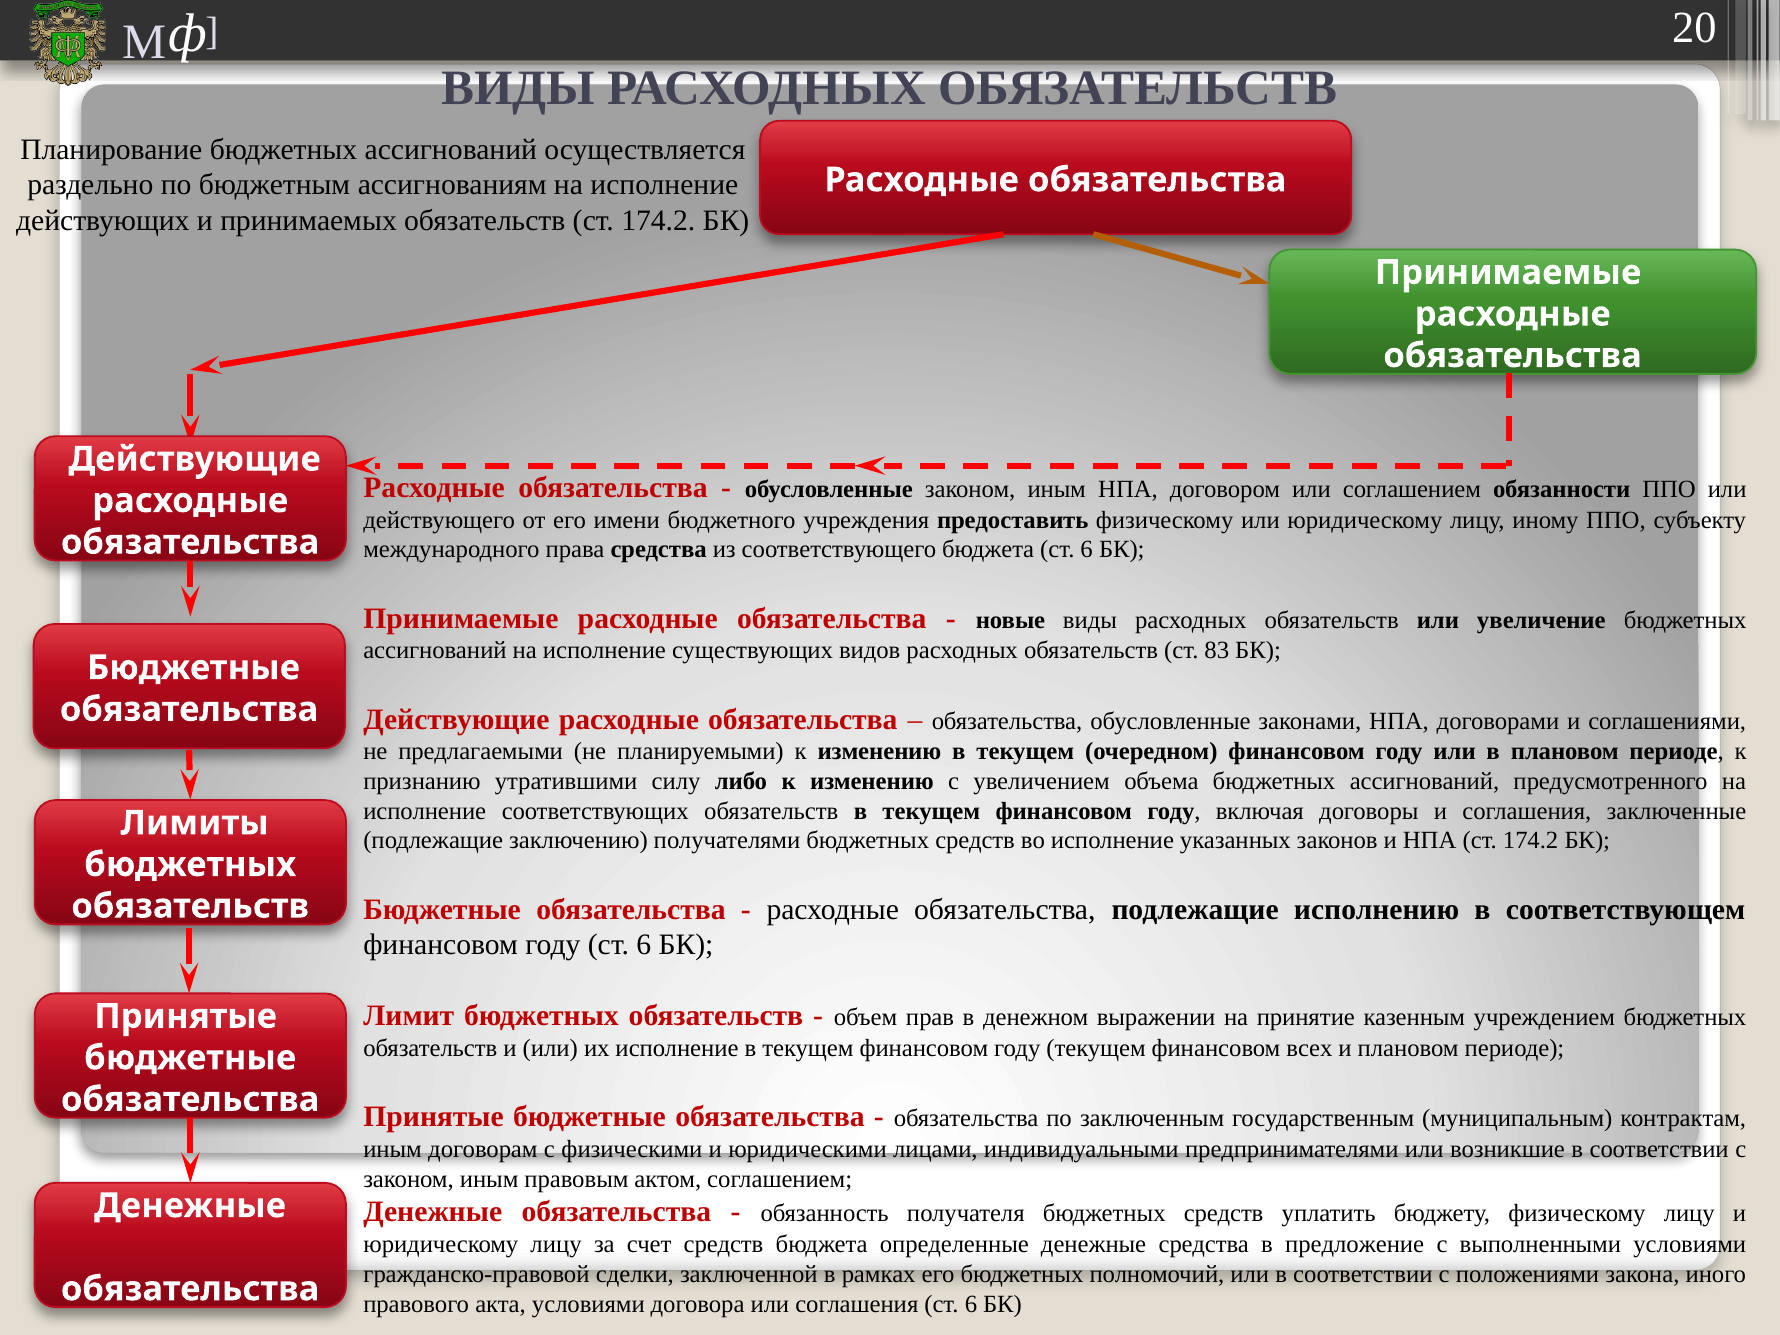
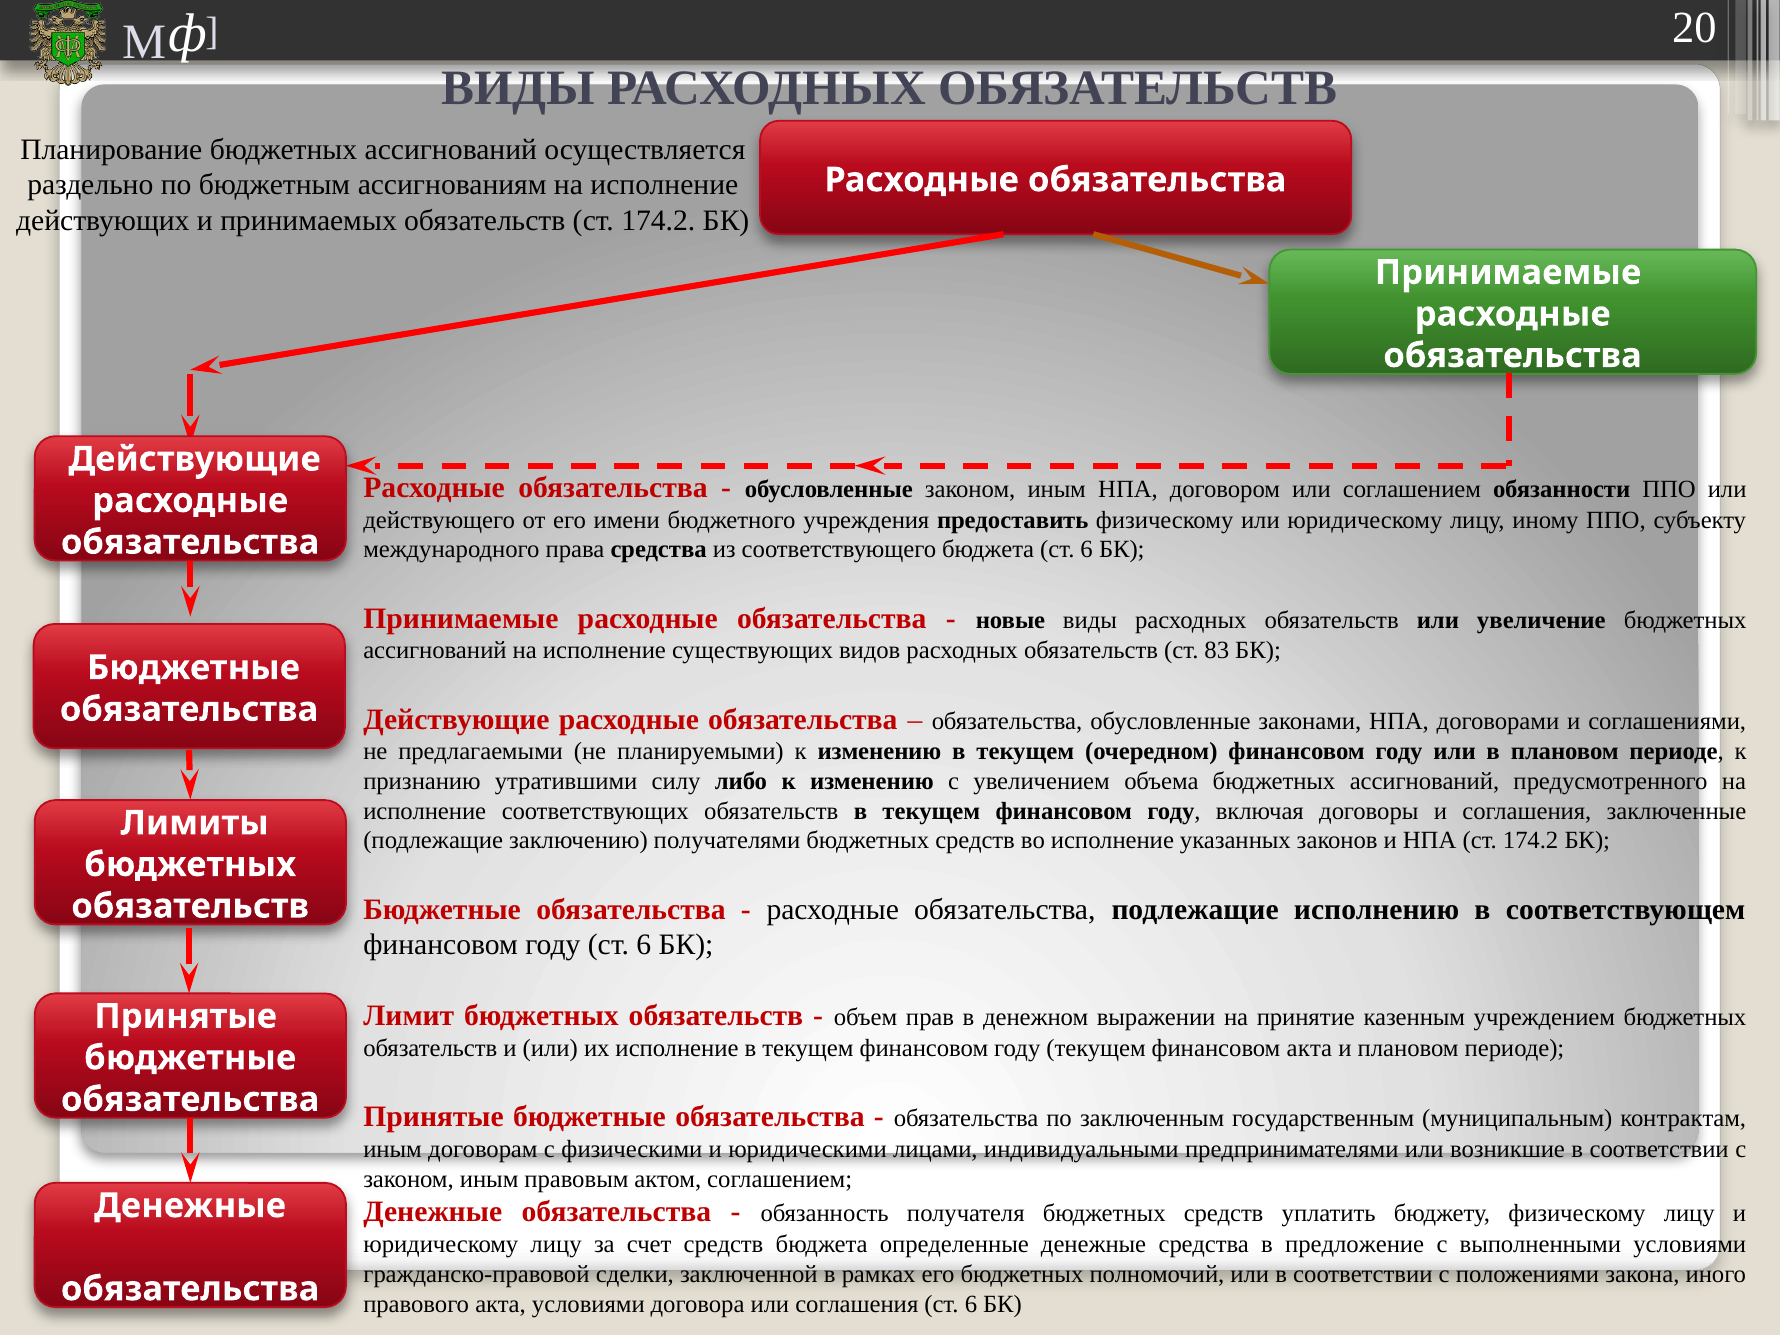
финансовом всех: всех -> акта (1309, 1048)
